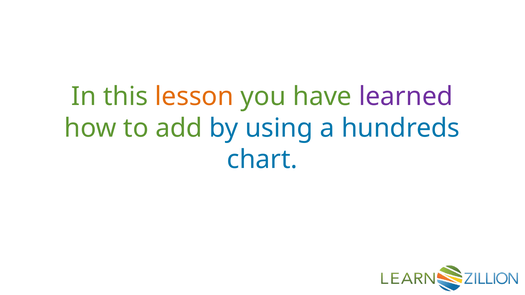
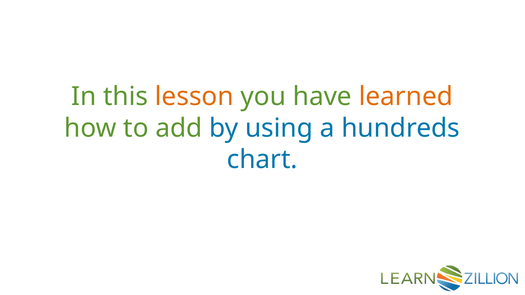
learned colour: purple -> orange (406, 97)
